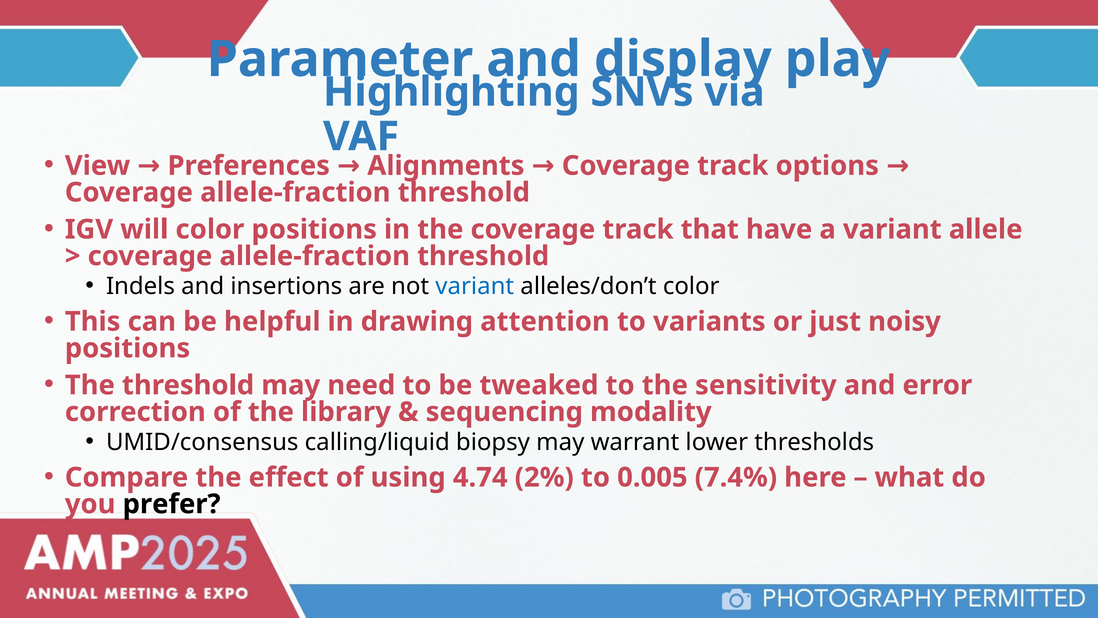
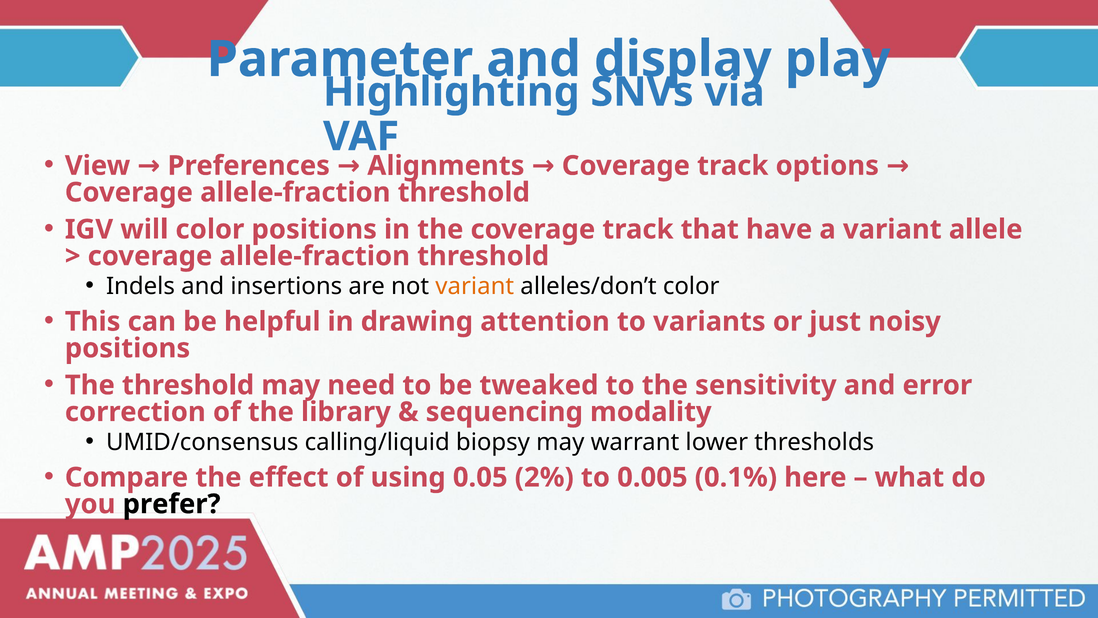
variant colour: blue -> orange (475, 286)
4.74: 4.74 -> 0.05 (480, 477)
7.4%: 7.4% -> 0.1% (736, 477)
